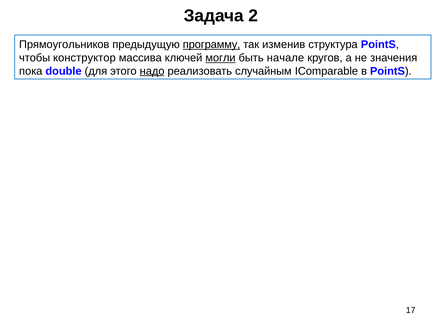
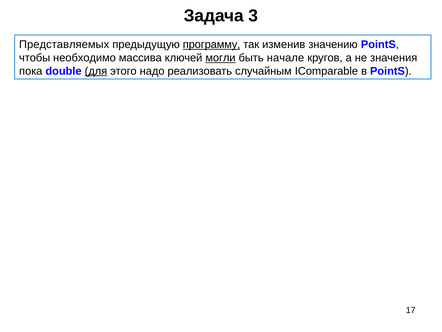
2: 2 -> 3 (253, 16)
Прямоугольников: Прямоугольников -> Представляемых (64, 44)
структура: структура -> значению (333, 44)
конструктор: конструктор -> необходимо (85, 58)
для underline: none -> present (96, 71)
надо underline: present -> none (152, 71)
